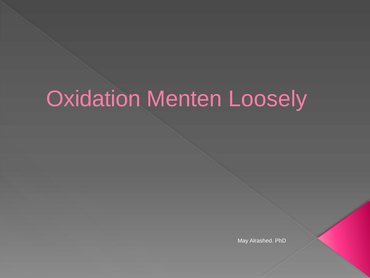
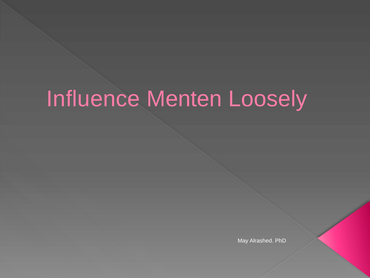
Oxidation: Oxidation -> Influence (93, 99)
